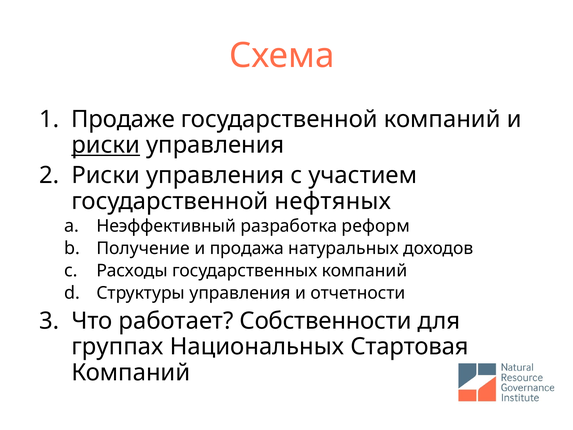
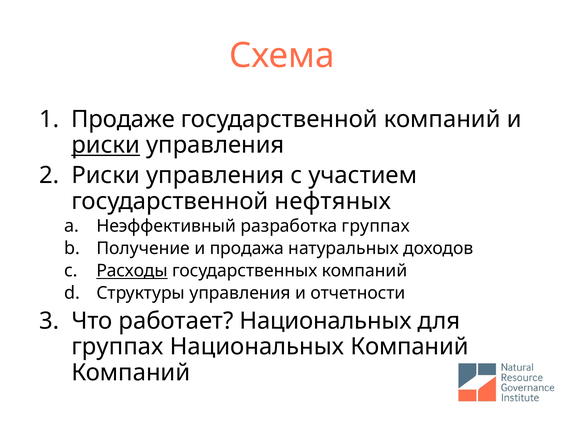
разработка реформ: реформ -> группах (376, 226)
Расходы underline: none -> present (132, 271)
работает Собственности: Собственности -> Национальных (326, 321)
Национальных Стартовая: Стартовая -> Компаний (409, 347)
